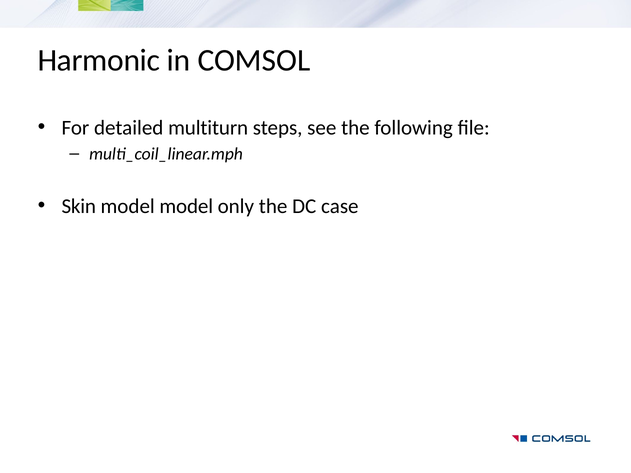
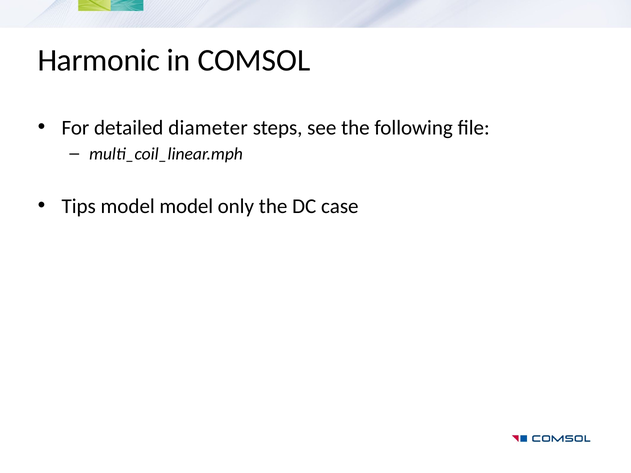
multiturn: multiturn -> diameter (208, 128)
Skin: Skin -> Tips (79, 206)
